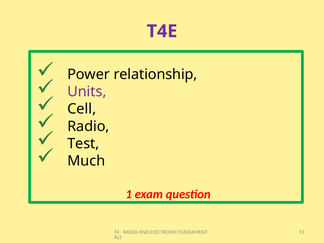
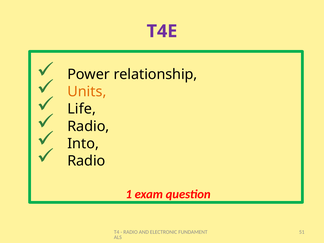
Units colour: purple -> orange (87, 92)
Cell: Cell -> Life (82, 109)
Test: Test -> Into (83, 144)
Much: Much -> Radio (86, 161)
